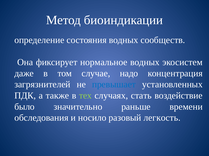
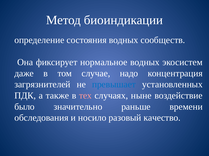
тех colour: light green -> pink (85, 96)
стать: стать -> ныне (141, 96)
легкость: легкость -> качество (162, 118)
